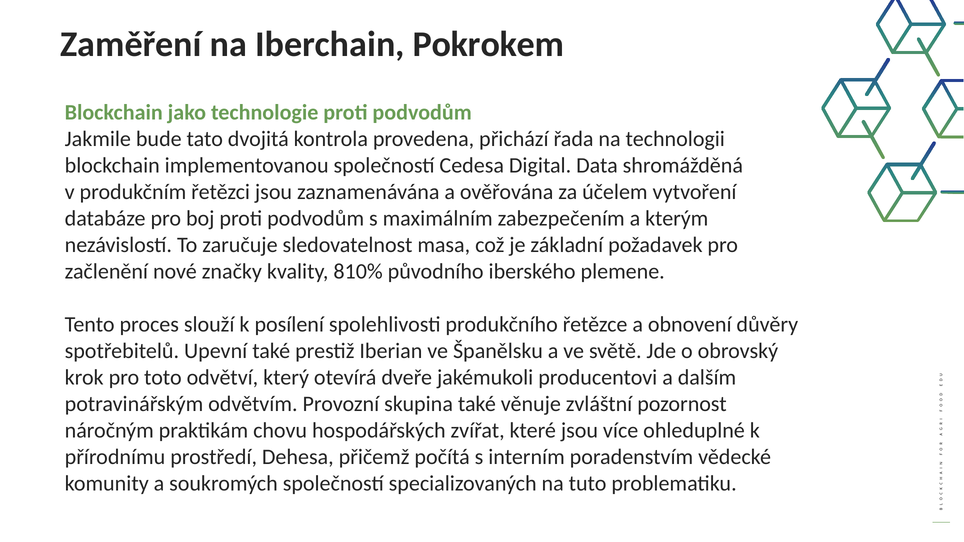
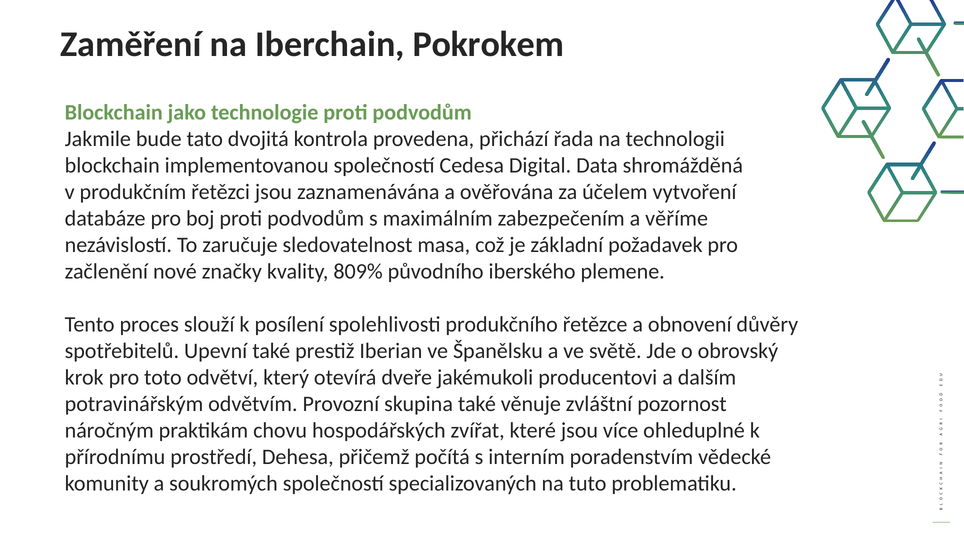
kterým: kterým -> věříme (677, 219)
810%: 810% -> 809% (358, 272)
